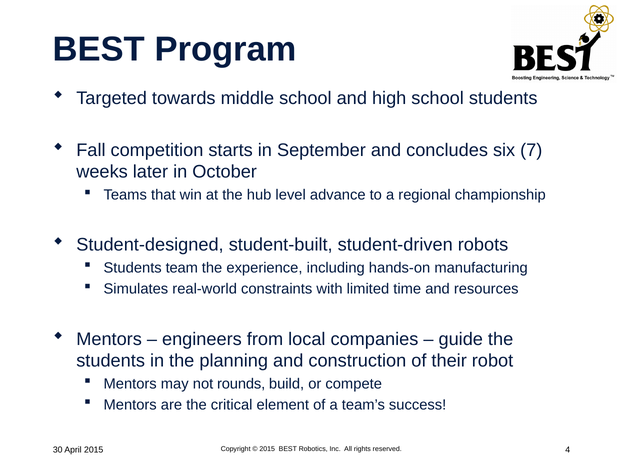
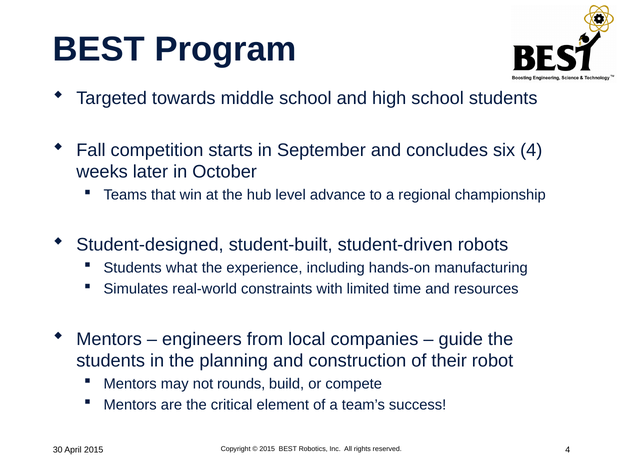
six 7: 7 -> 4 (531, 150)
team: team -> what (182, 268)
